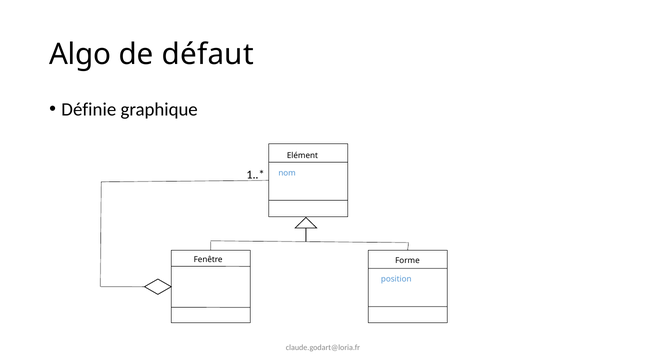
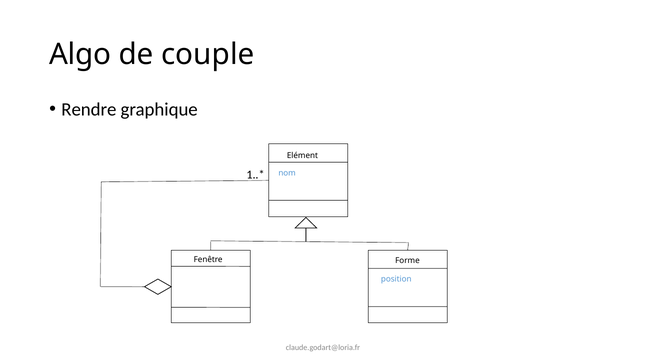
défaut: défaut -> couple (208, 54)
Définie: Définie -> Rendre (89, 109)
